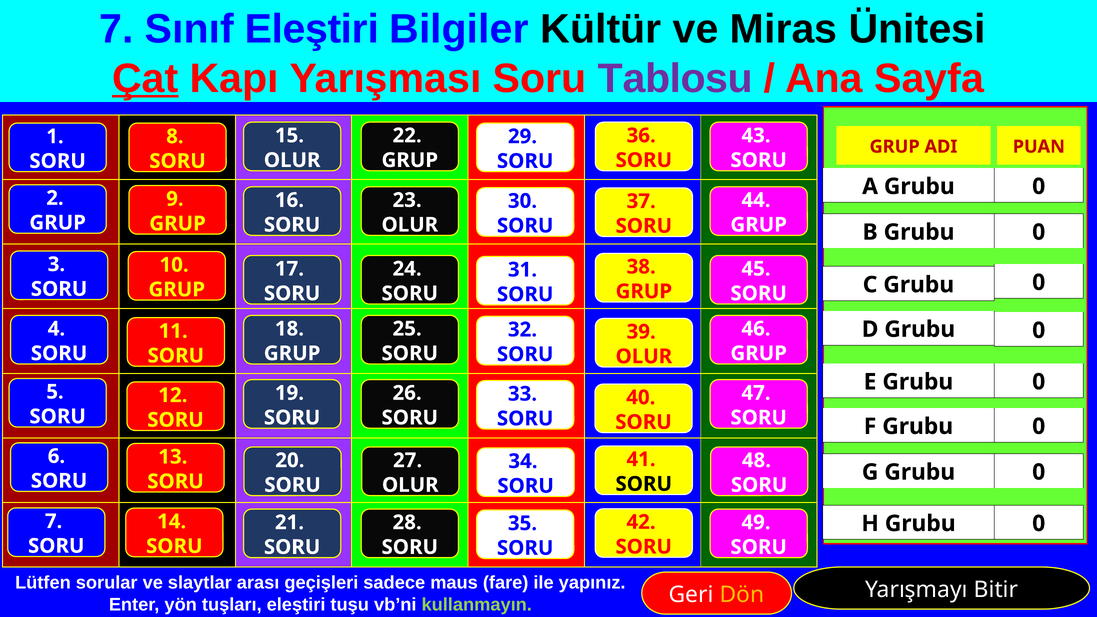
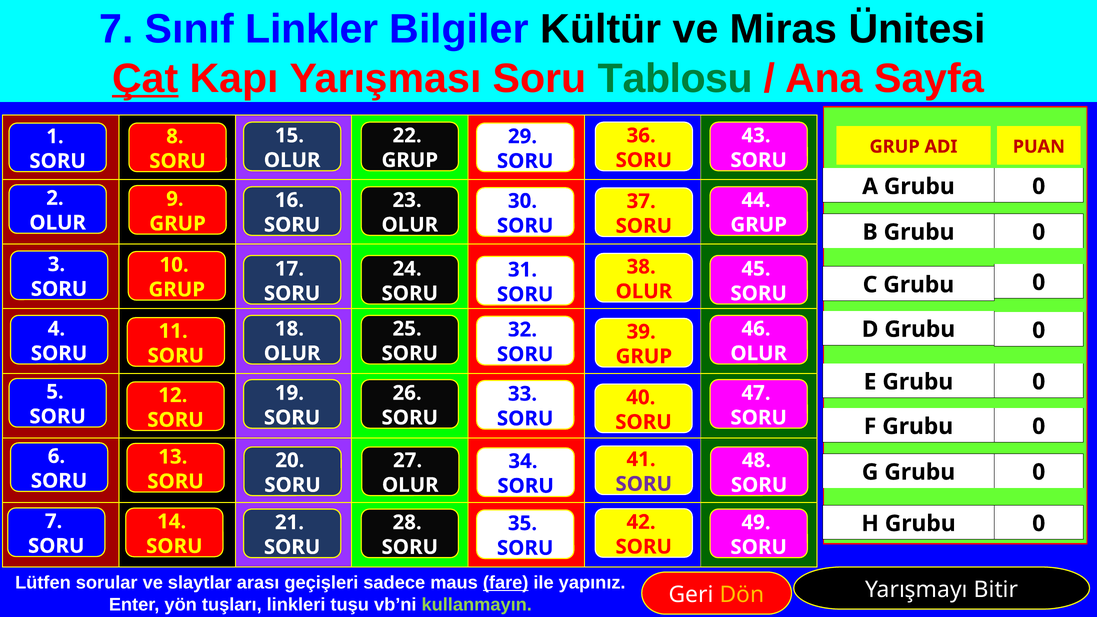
Sınıf Eleştiri: Eleştiri -> Linkler (312, 29)
Tablosu colour: purple -> green (675, 79)
GRUP: GRUP -> OLUR (58, 223)
GRUP: GRUP -> OLUR (644, 291)
GRUP: GRUP -> OLUR (292, 353)
GRUP: GRUP -> OLUR (759, 353)
OLUR: OLUR -> GRUP (644, 356)
SORU colour: black -> purple (644, 484)
fare underline: none -> present (506, 583)
tuşları eleştiri: eleştiri -> linkleri (296, 605)
